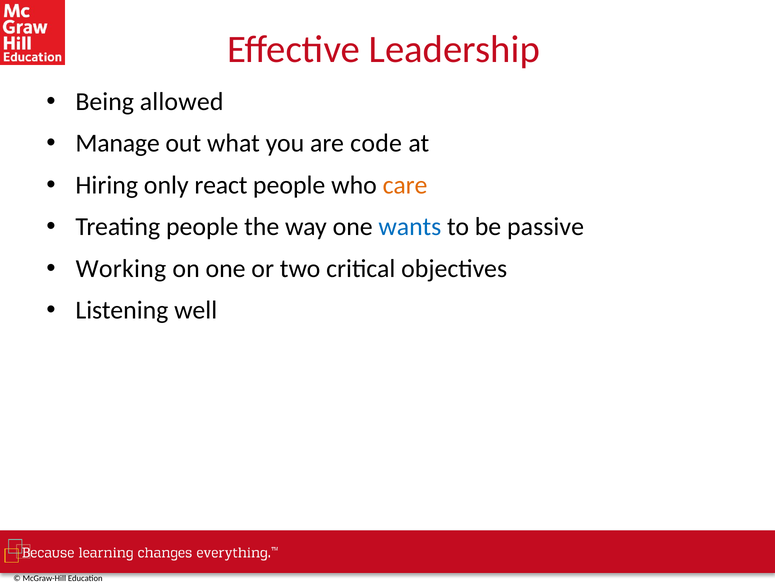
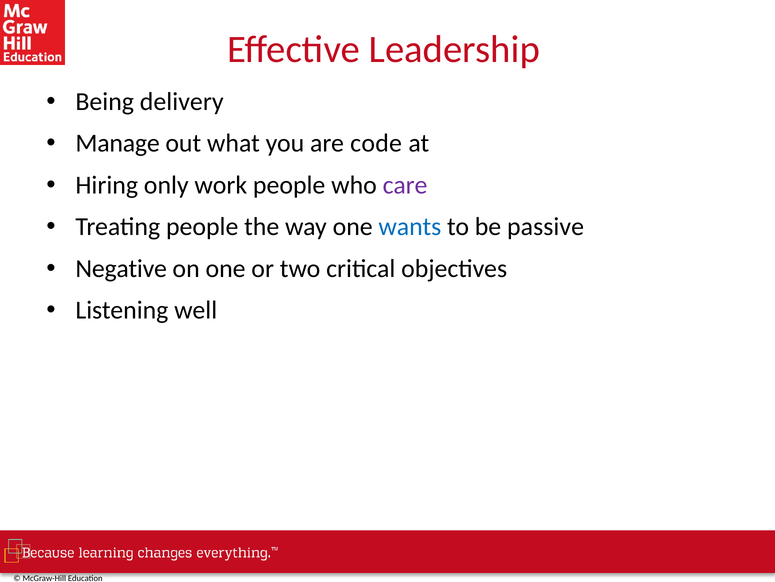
allowed: allowed -> delivery (182, 102)
react: react -> work (221, 185)
care colour: orange -> purple (405, 185)
Working: Working -> Negative (121, 268)
